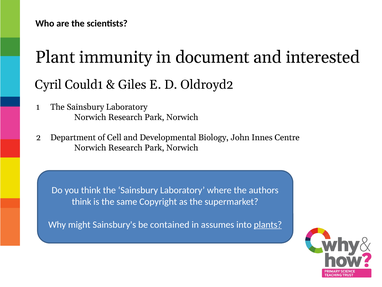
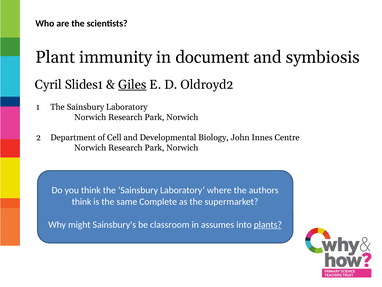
interested: interested -> symbiosis (323, 57)
Could1: Could1 -> Slides1 (84, 85)
Giles underline: none -> present (132, 85)
Copyright: Copyright -> Complete (158, 201)
contained: contained -> classroom (170, 224)
